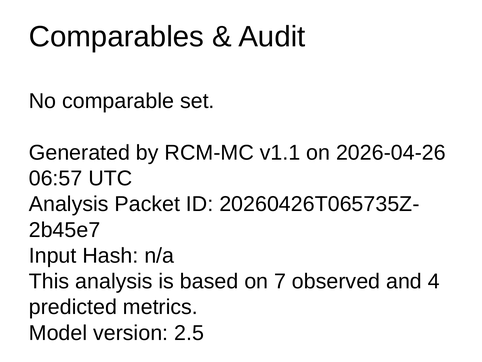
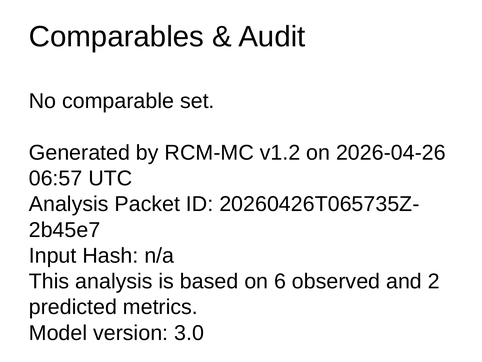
v1.1: v1.1 -> v1.2 (280, 153)
7: 7 -> 6 (280, 281)
4: 4 -> 2 (434, 281)
2.5: 2.5 -> 3.0 (189, 332)
